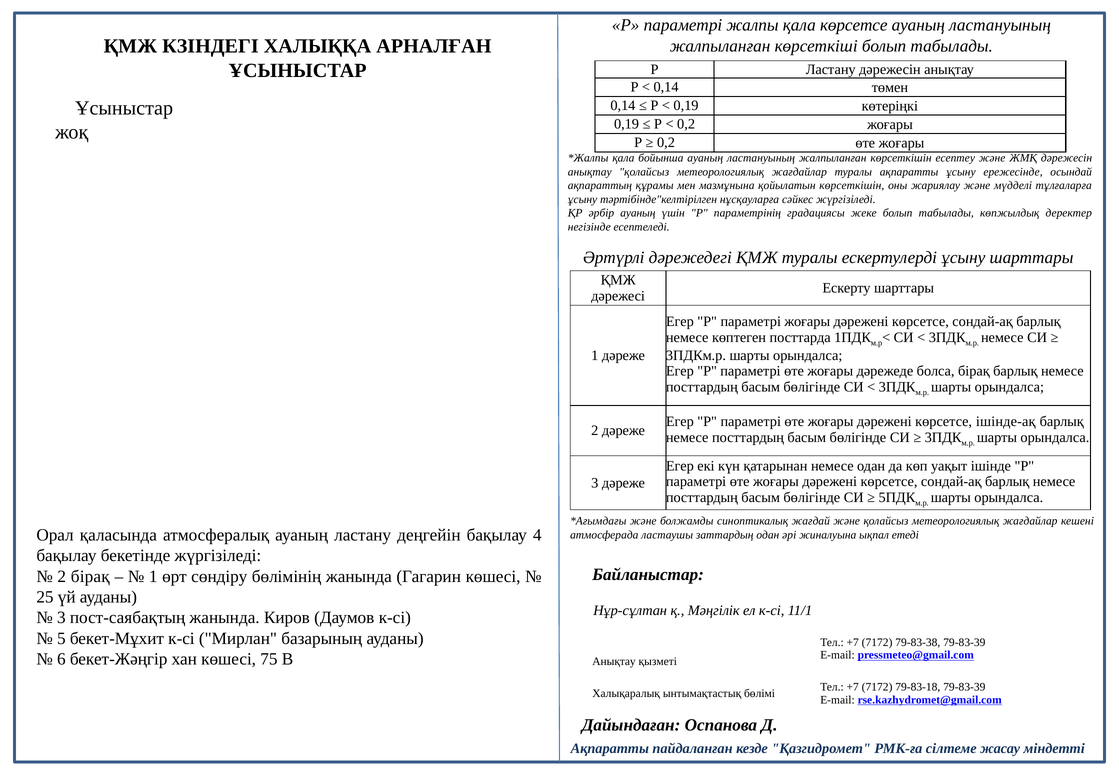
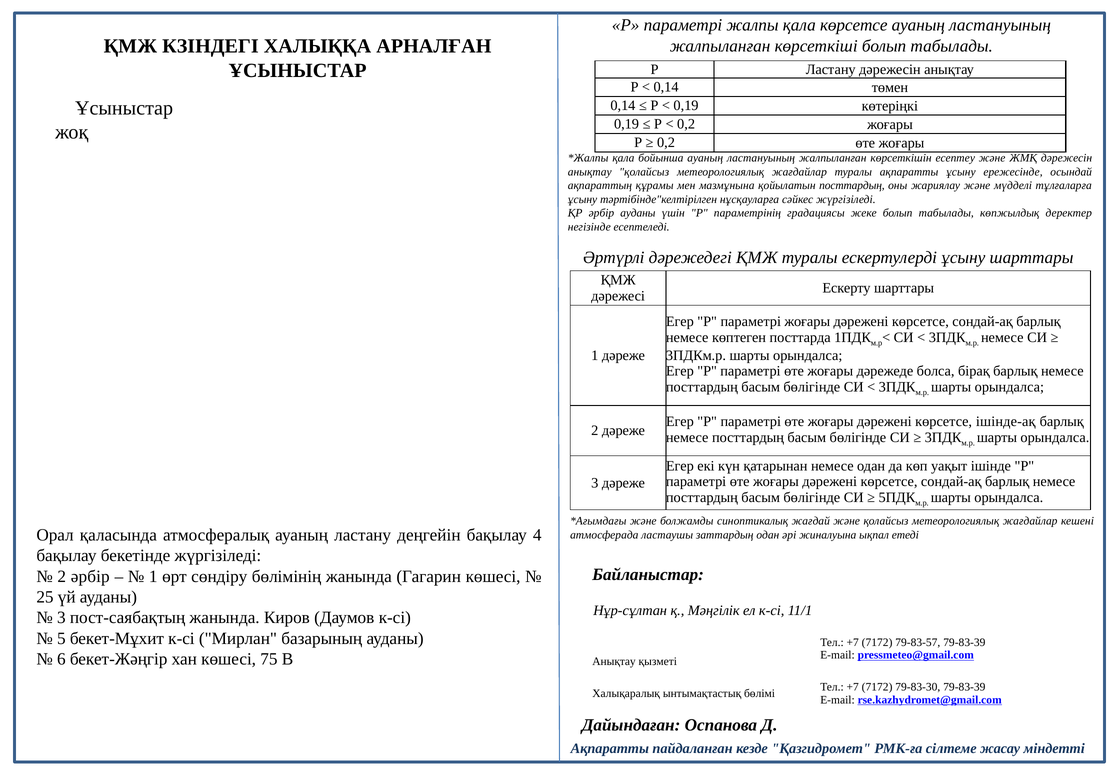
қойылатын көрсеткішін: көрсеткішін -> посттардың (852, 185)
әрбір ауаның: ауаның -> ауданы (638, 213)
2 бірақ: бірақ -> әрбір (90, 576)
79-83-38: 79-83-38 -> 79-83-57 (918, 642)
79-83-18: 79-83-18 -> 79-83-30 (918, 687)
